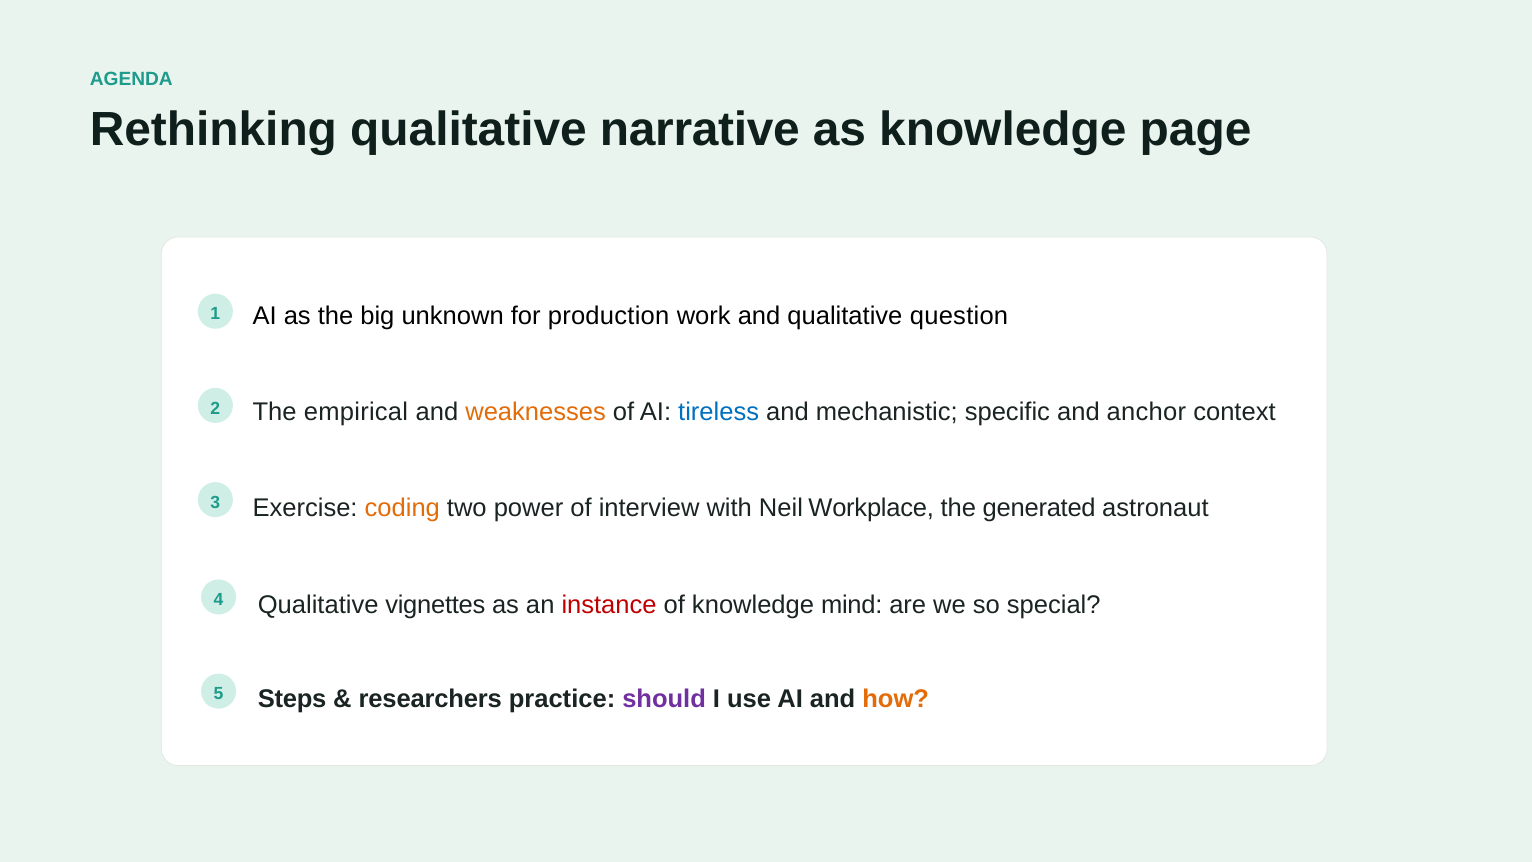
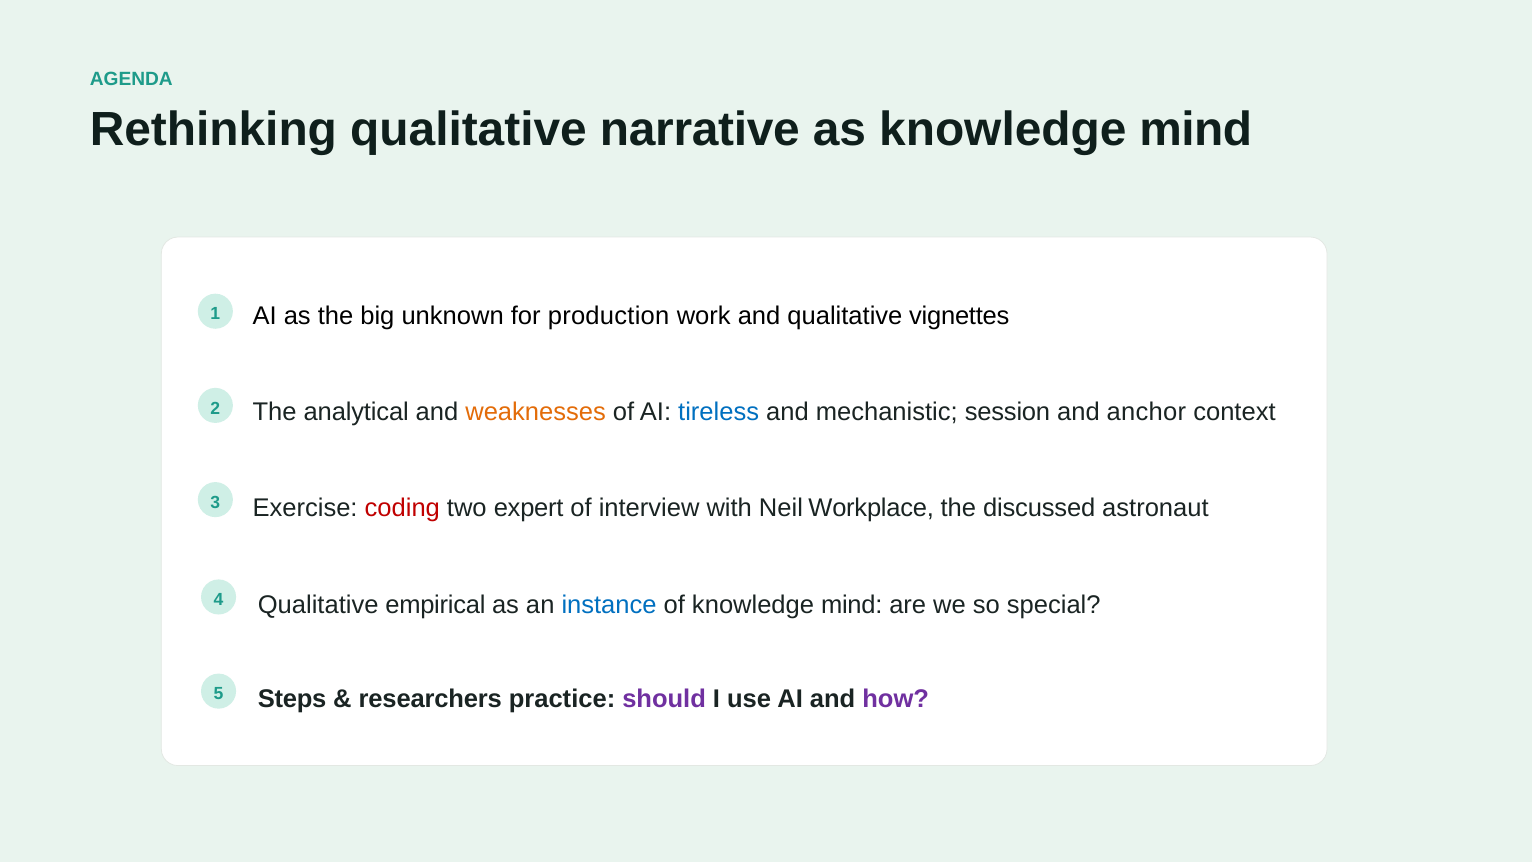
as knowledge page: page -> mind (1196, 130)
question: question -> vignettes (959, 316)
empirical: empirical -> analytical (356, 412)
specific: specific -> session (1007, 412)
coding colour: orange -> red (402, 508)
power: power -> expert (529, 508)
generated: generated -> discussed (1039, 508)
vignettes: vignettes -> empirical (435, 605)
instance colour: red -> blue (609, 605)
how colour: orange -> purple (896, 699)
